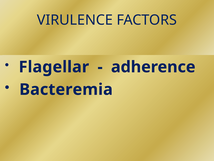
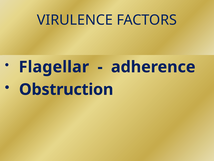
Bacteremia: Bacteremia -> Obstruction (66, 89)
